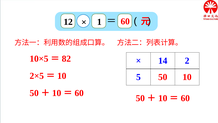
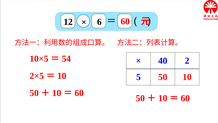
1: 1 -> 6 (99, 22)
82: 82 -> 54 (66, 59)
14: 14 -> 40 (163, 61)
